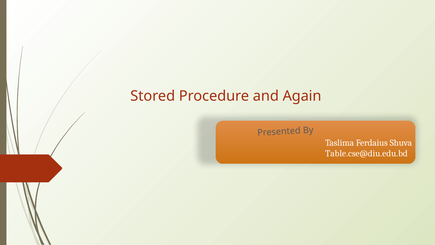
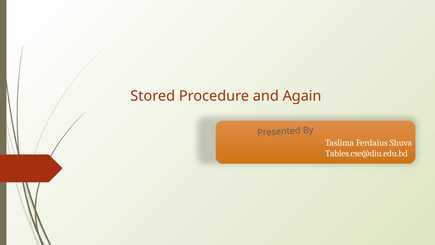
Table.cse@diu.edu.bd: Table.cse@diu.edu.bd -> Tables.cse@diu.edu.bd (367, 153)
